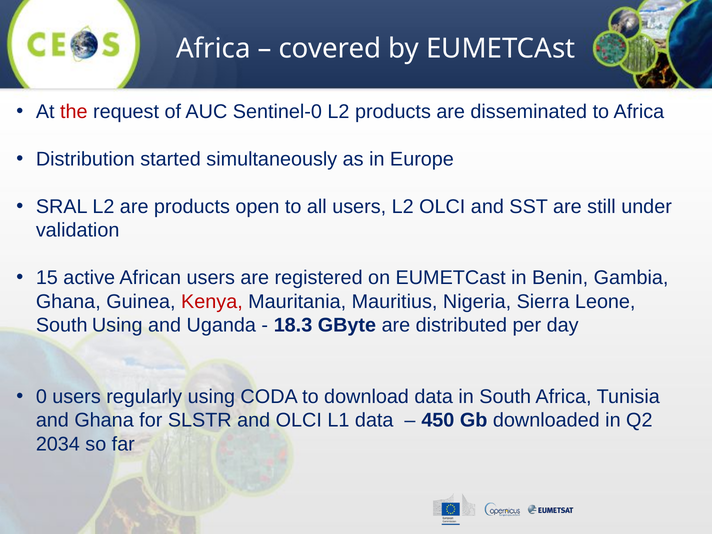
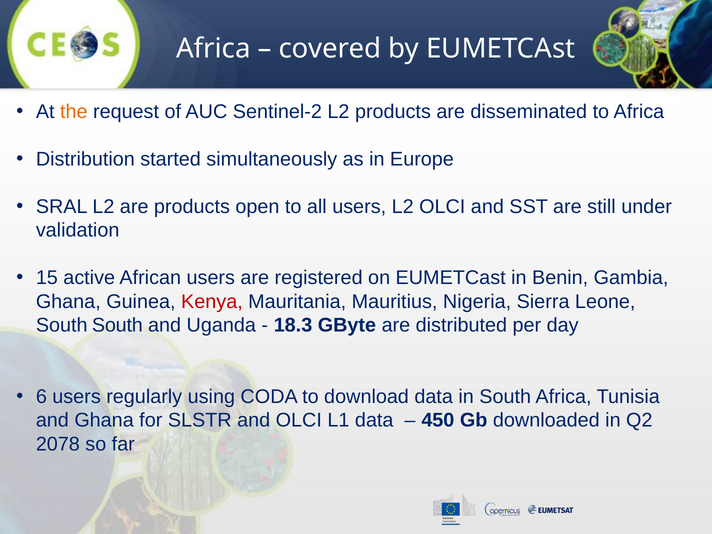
the colour: red -> orange (74, 112)
Sentinel-0: Sentinel-0 -> Sentinel-2 (277, 112)
South Using: Using -> South (117, 325)
0: 0 -> 6 (41, 397)
2034: 2034 -> 2078 (58, 444)
